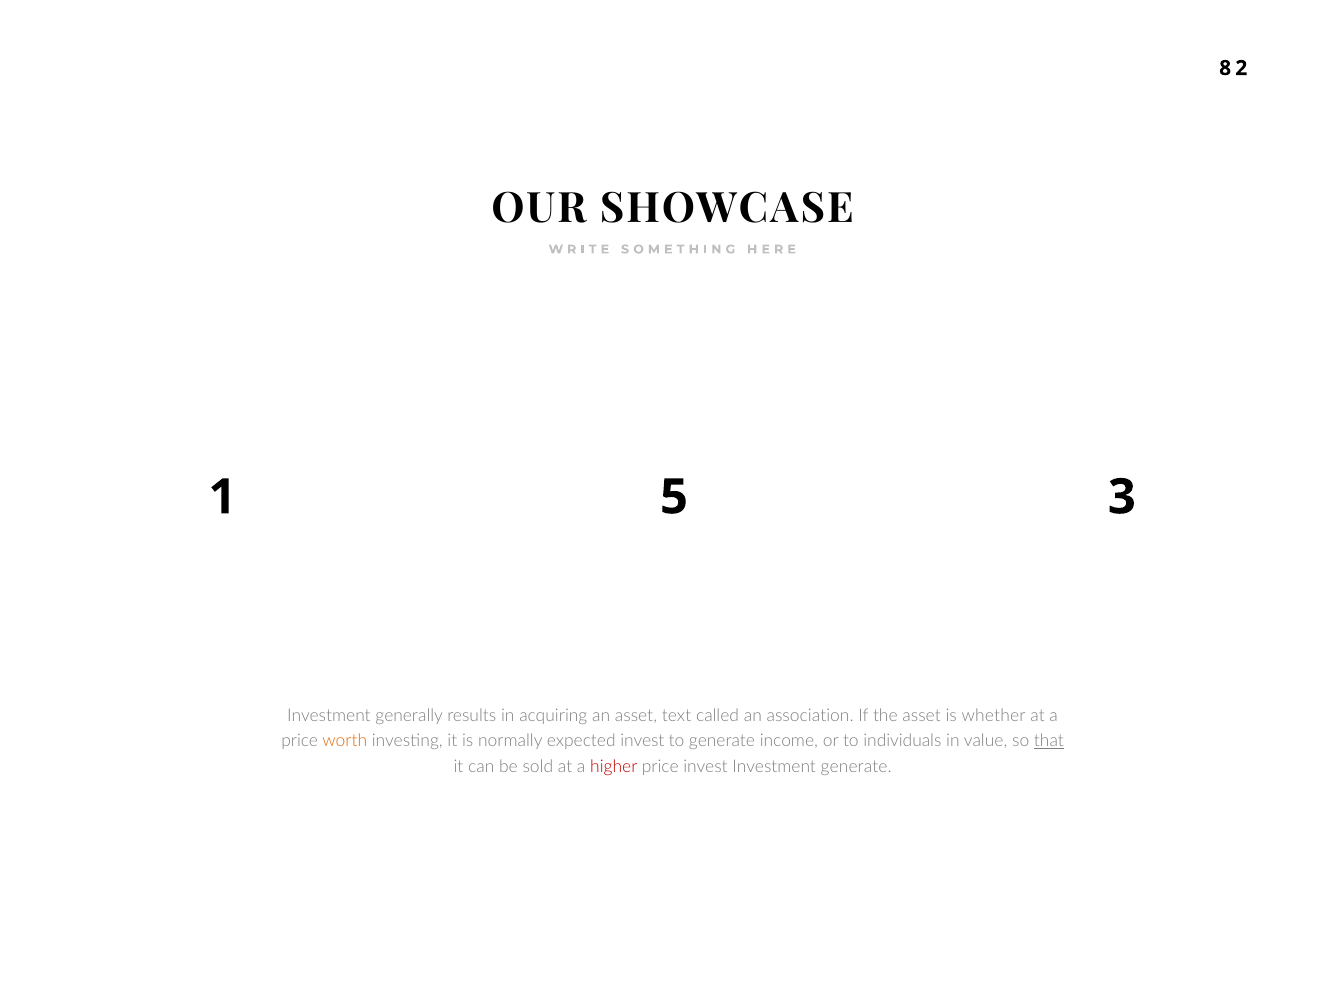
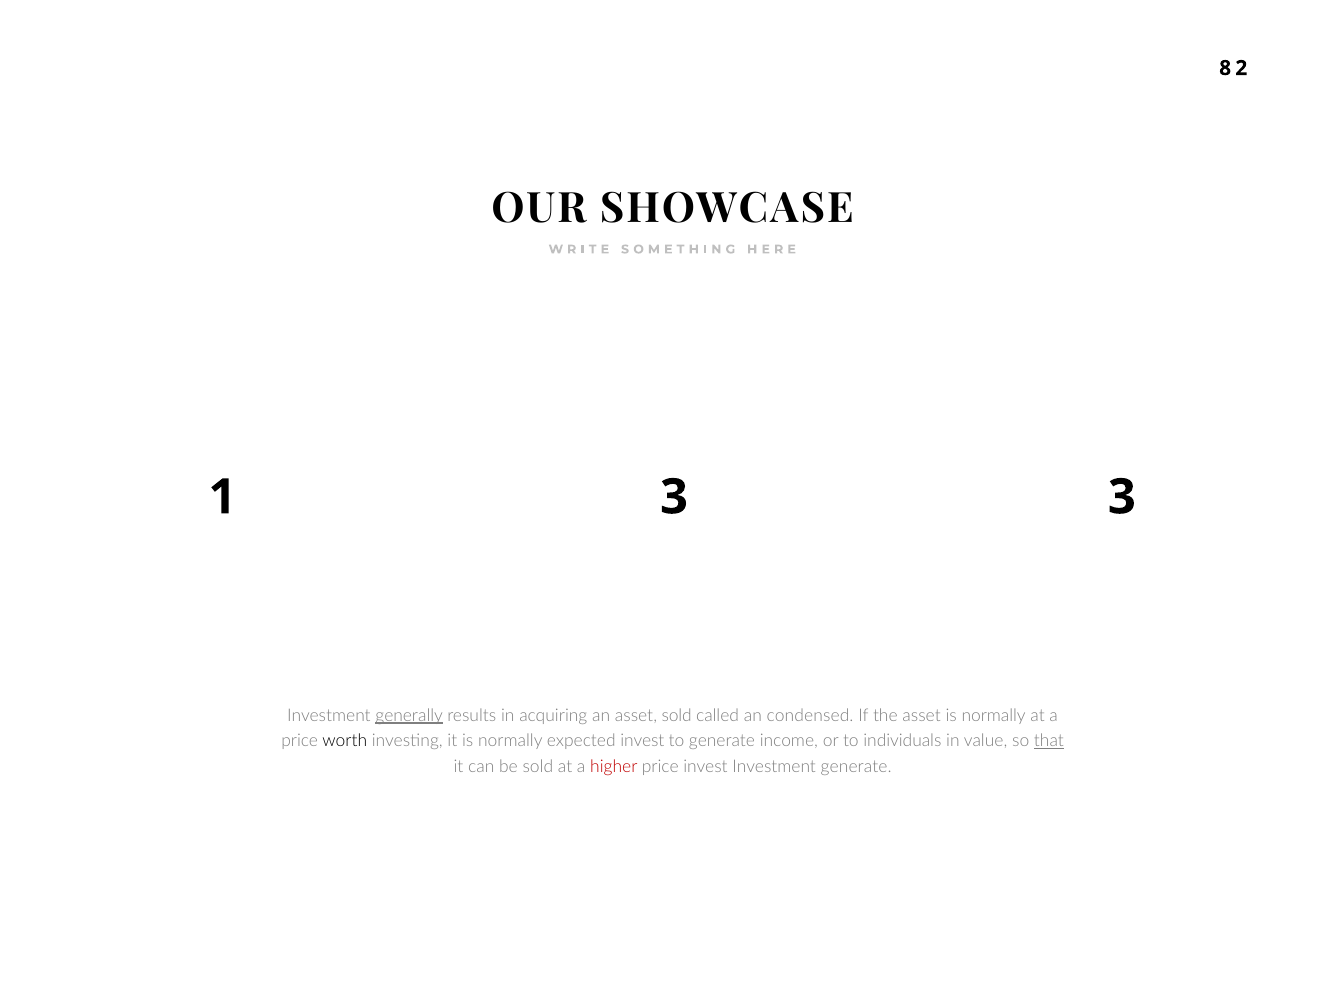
1 5: 5 -> 3 (674, 497)
generally underline: none -> present (409, 716)
asset text: text -> sold (677, 716)
association: association -> condensed (810, 716)
asset is whether: whether -> normally (994, 716)
worth colour: orange -> black (345, 741)
